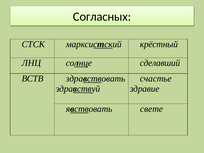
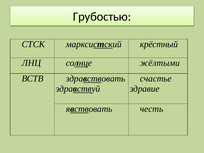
Согласных: Согласных -> Грубостью (102, 17)
сделавший: сделавший -> жёлтыми (160, 63)
свете: свете -> честь (152, 109)
